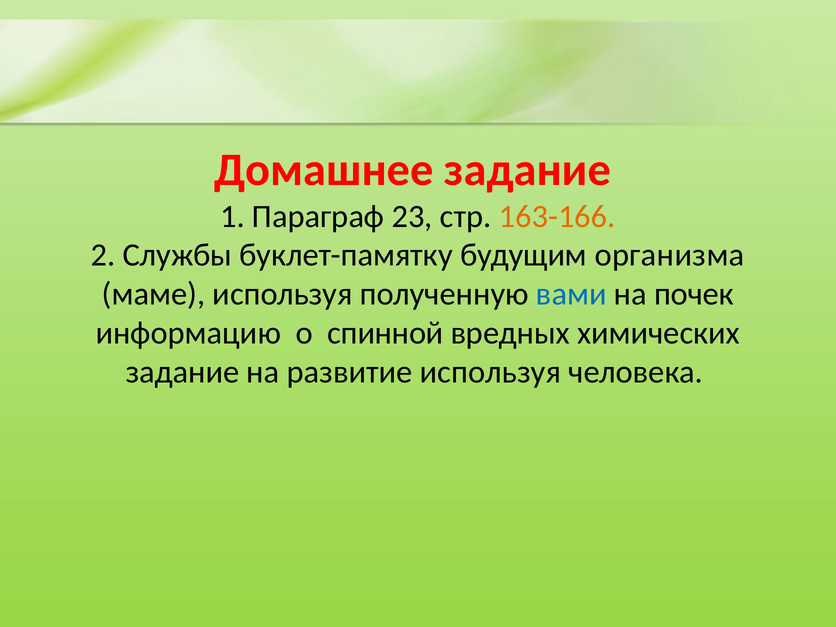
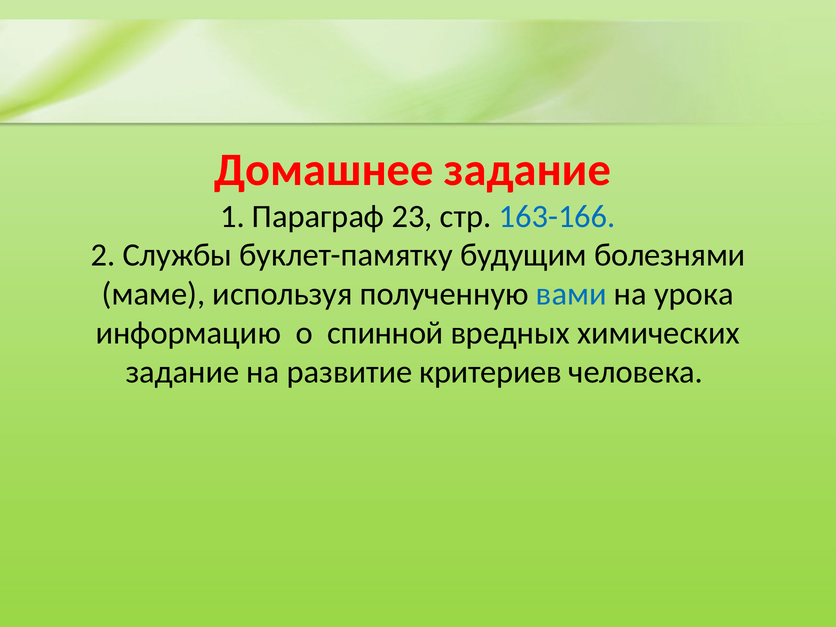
163-166 colour: orange -> blue (557, 216)
организма: организма -> болезнями (670, 255)
почек: почек -> урока (694, 294)
развитие используя: используя -> критериев (491, 372)
